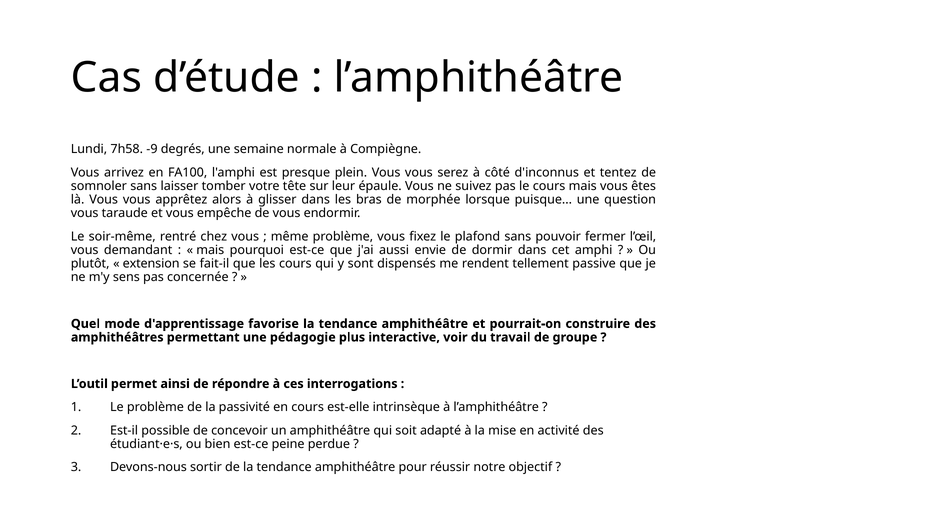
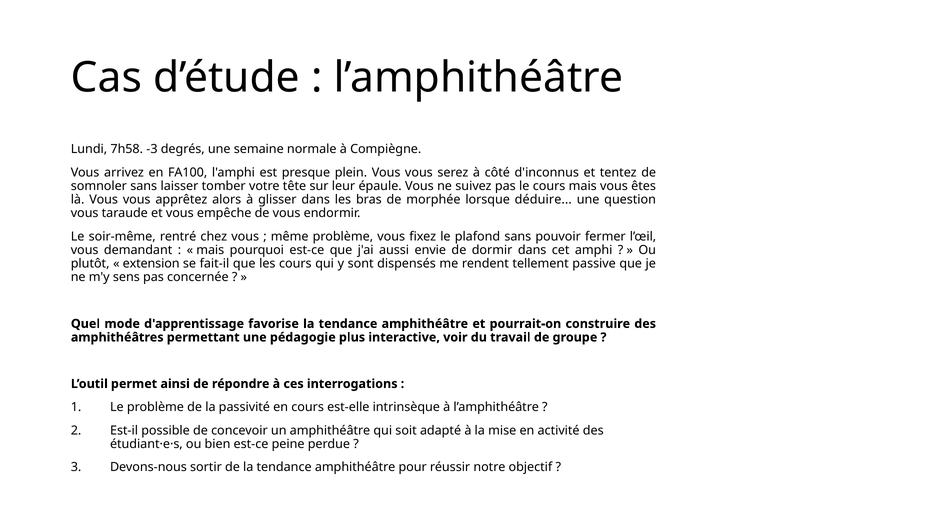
-9: -9 -> -3 (152, 149)
puisque: puisque -> déduire (543, 200)
